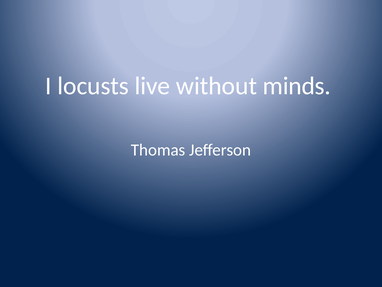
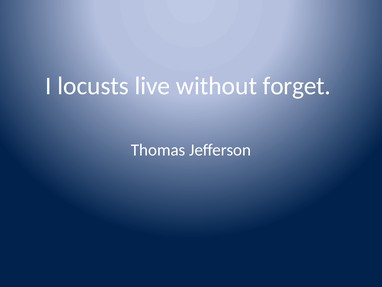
minds: minds -> forget (297, 86)
